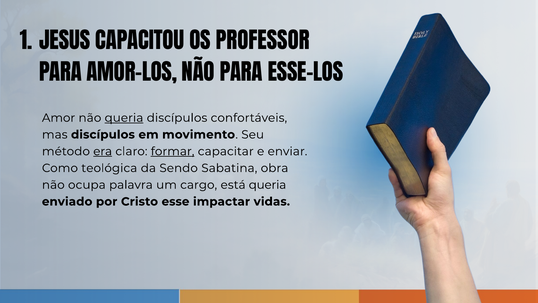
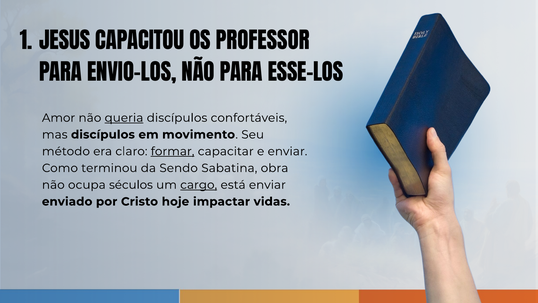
AMOR-LOS: AMOR-LOS -> ENVIO-LOS (132, 73)
era underline: present -> none (103, 151)
teológica: teológica -> terminou (109, 168)
palavra: palavra -> séculos (131, 185)
cargo underline: none -> present (199, 185)
está queria: queria -> enviar (267, 185)
esse: esse -> hoje (175, 201)
